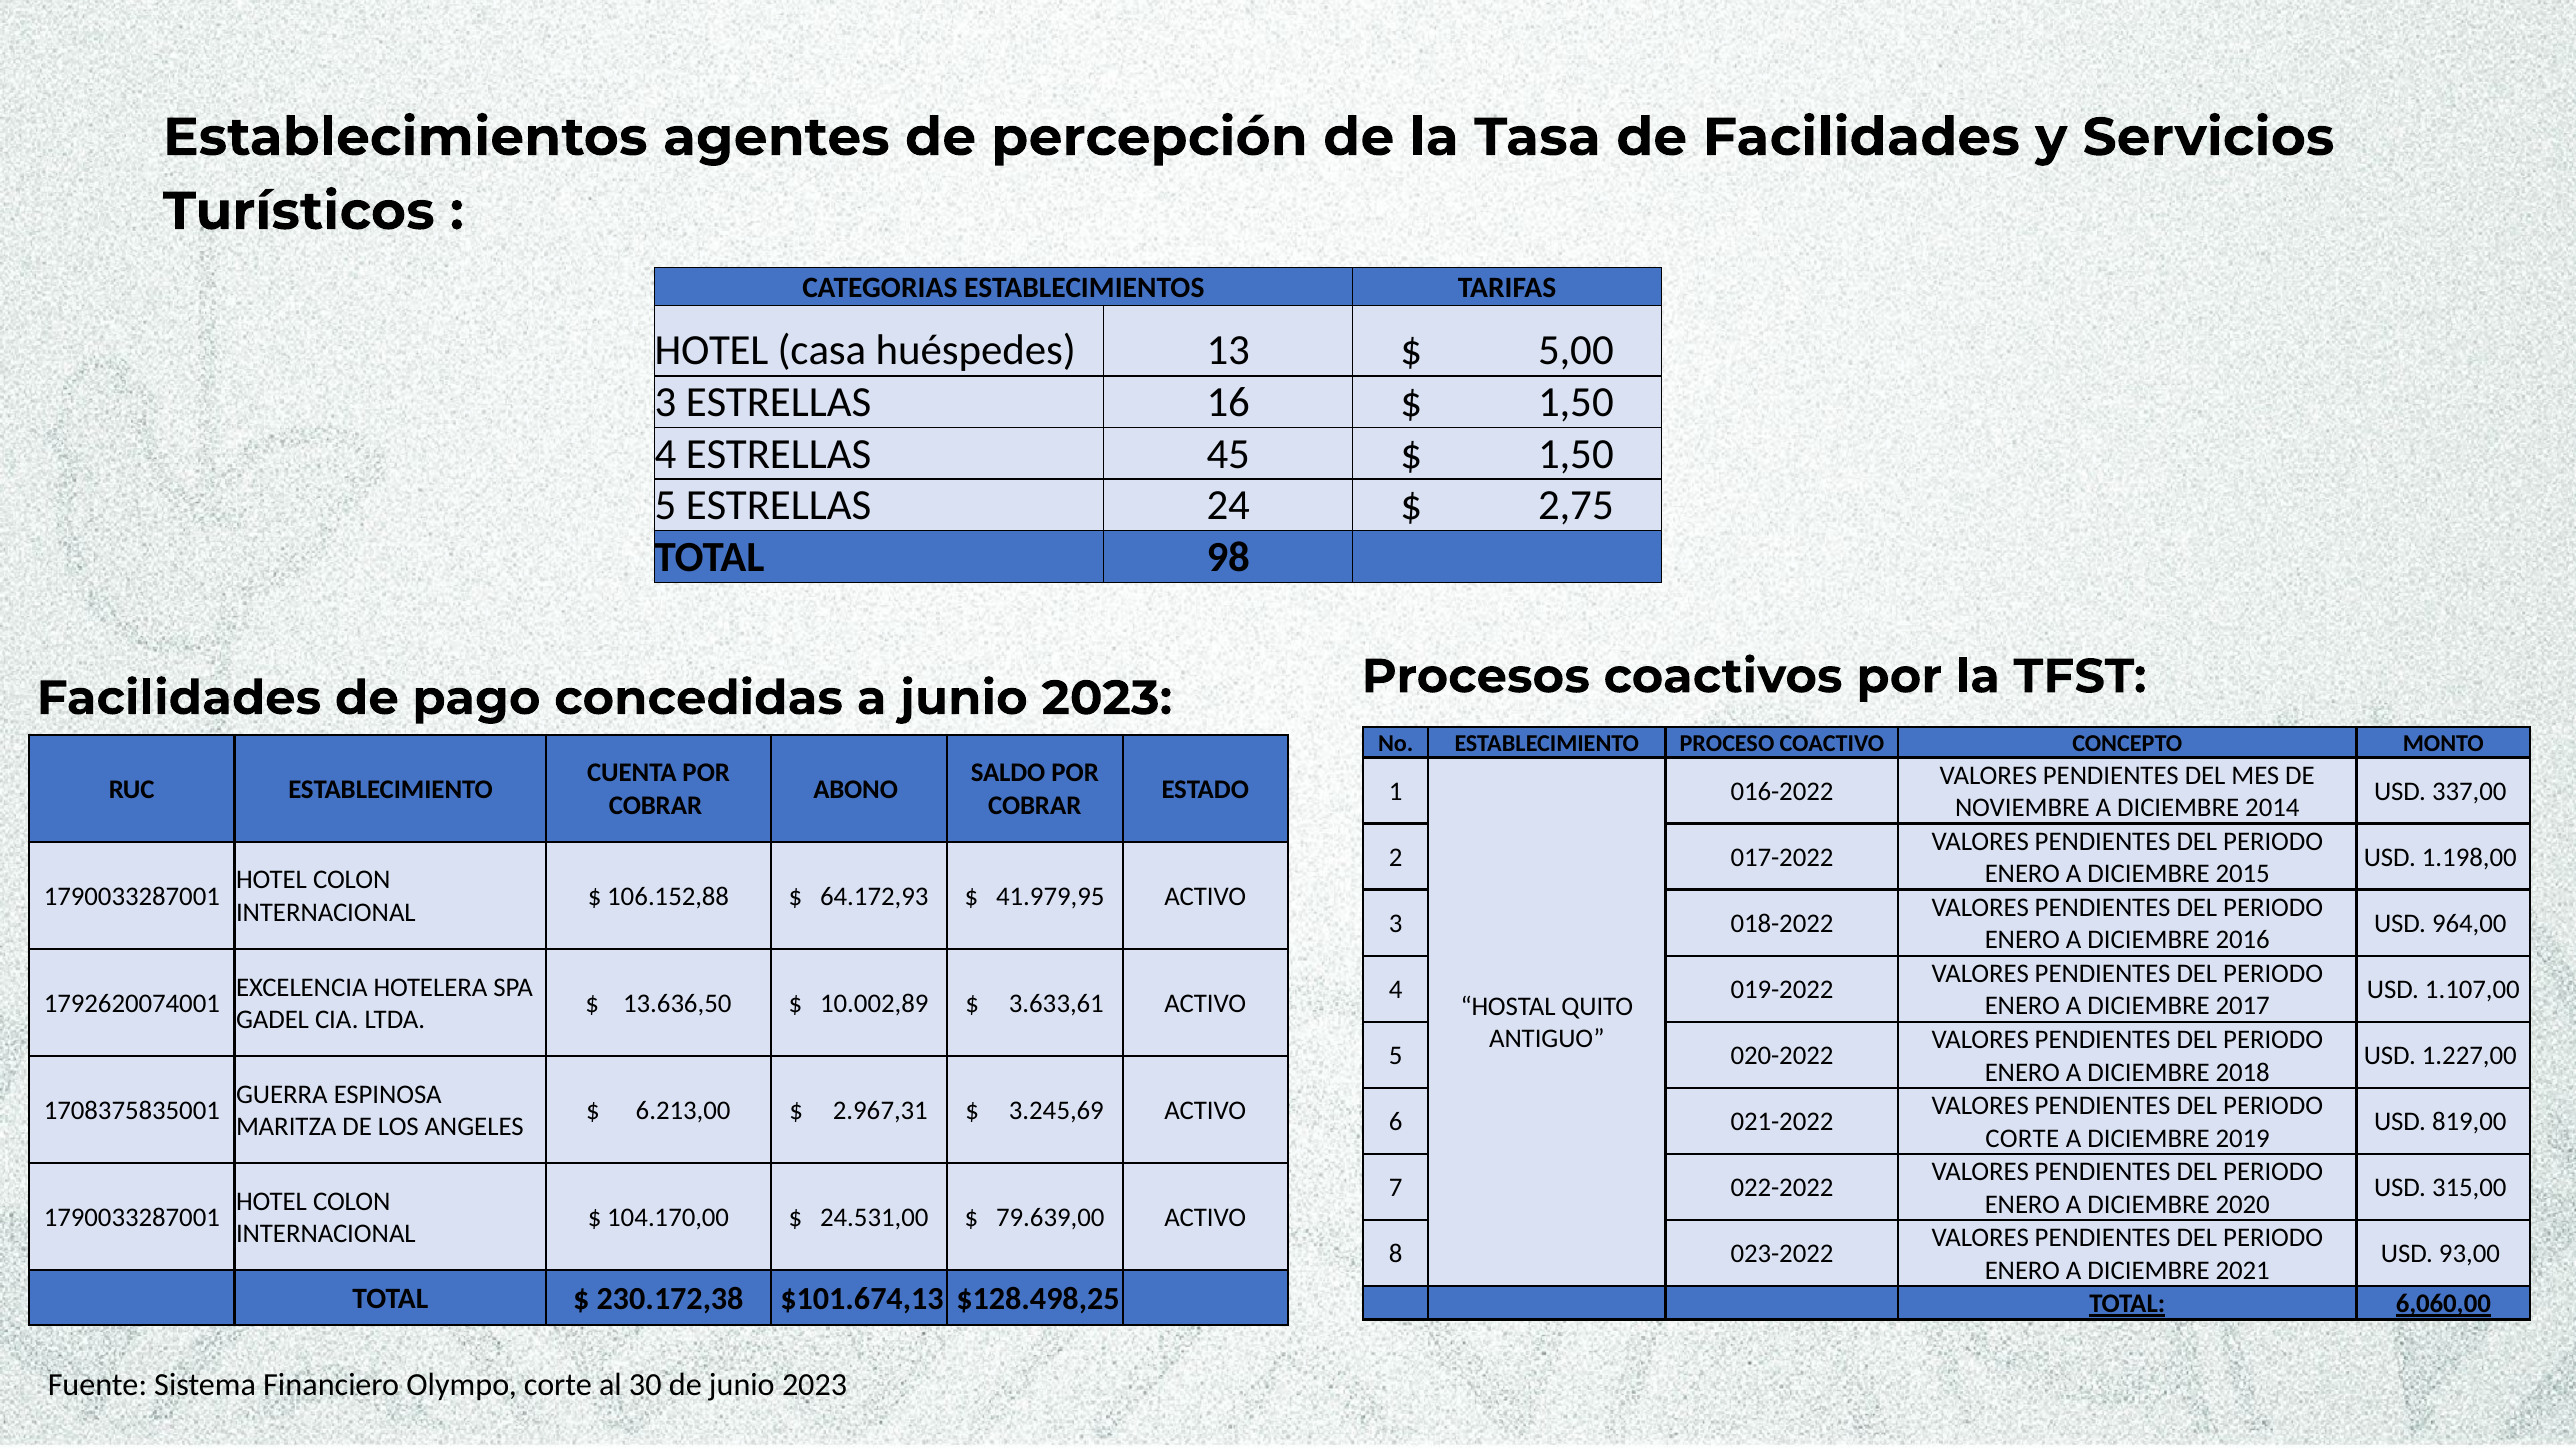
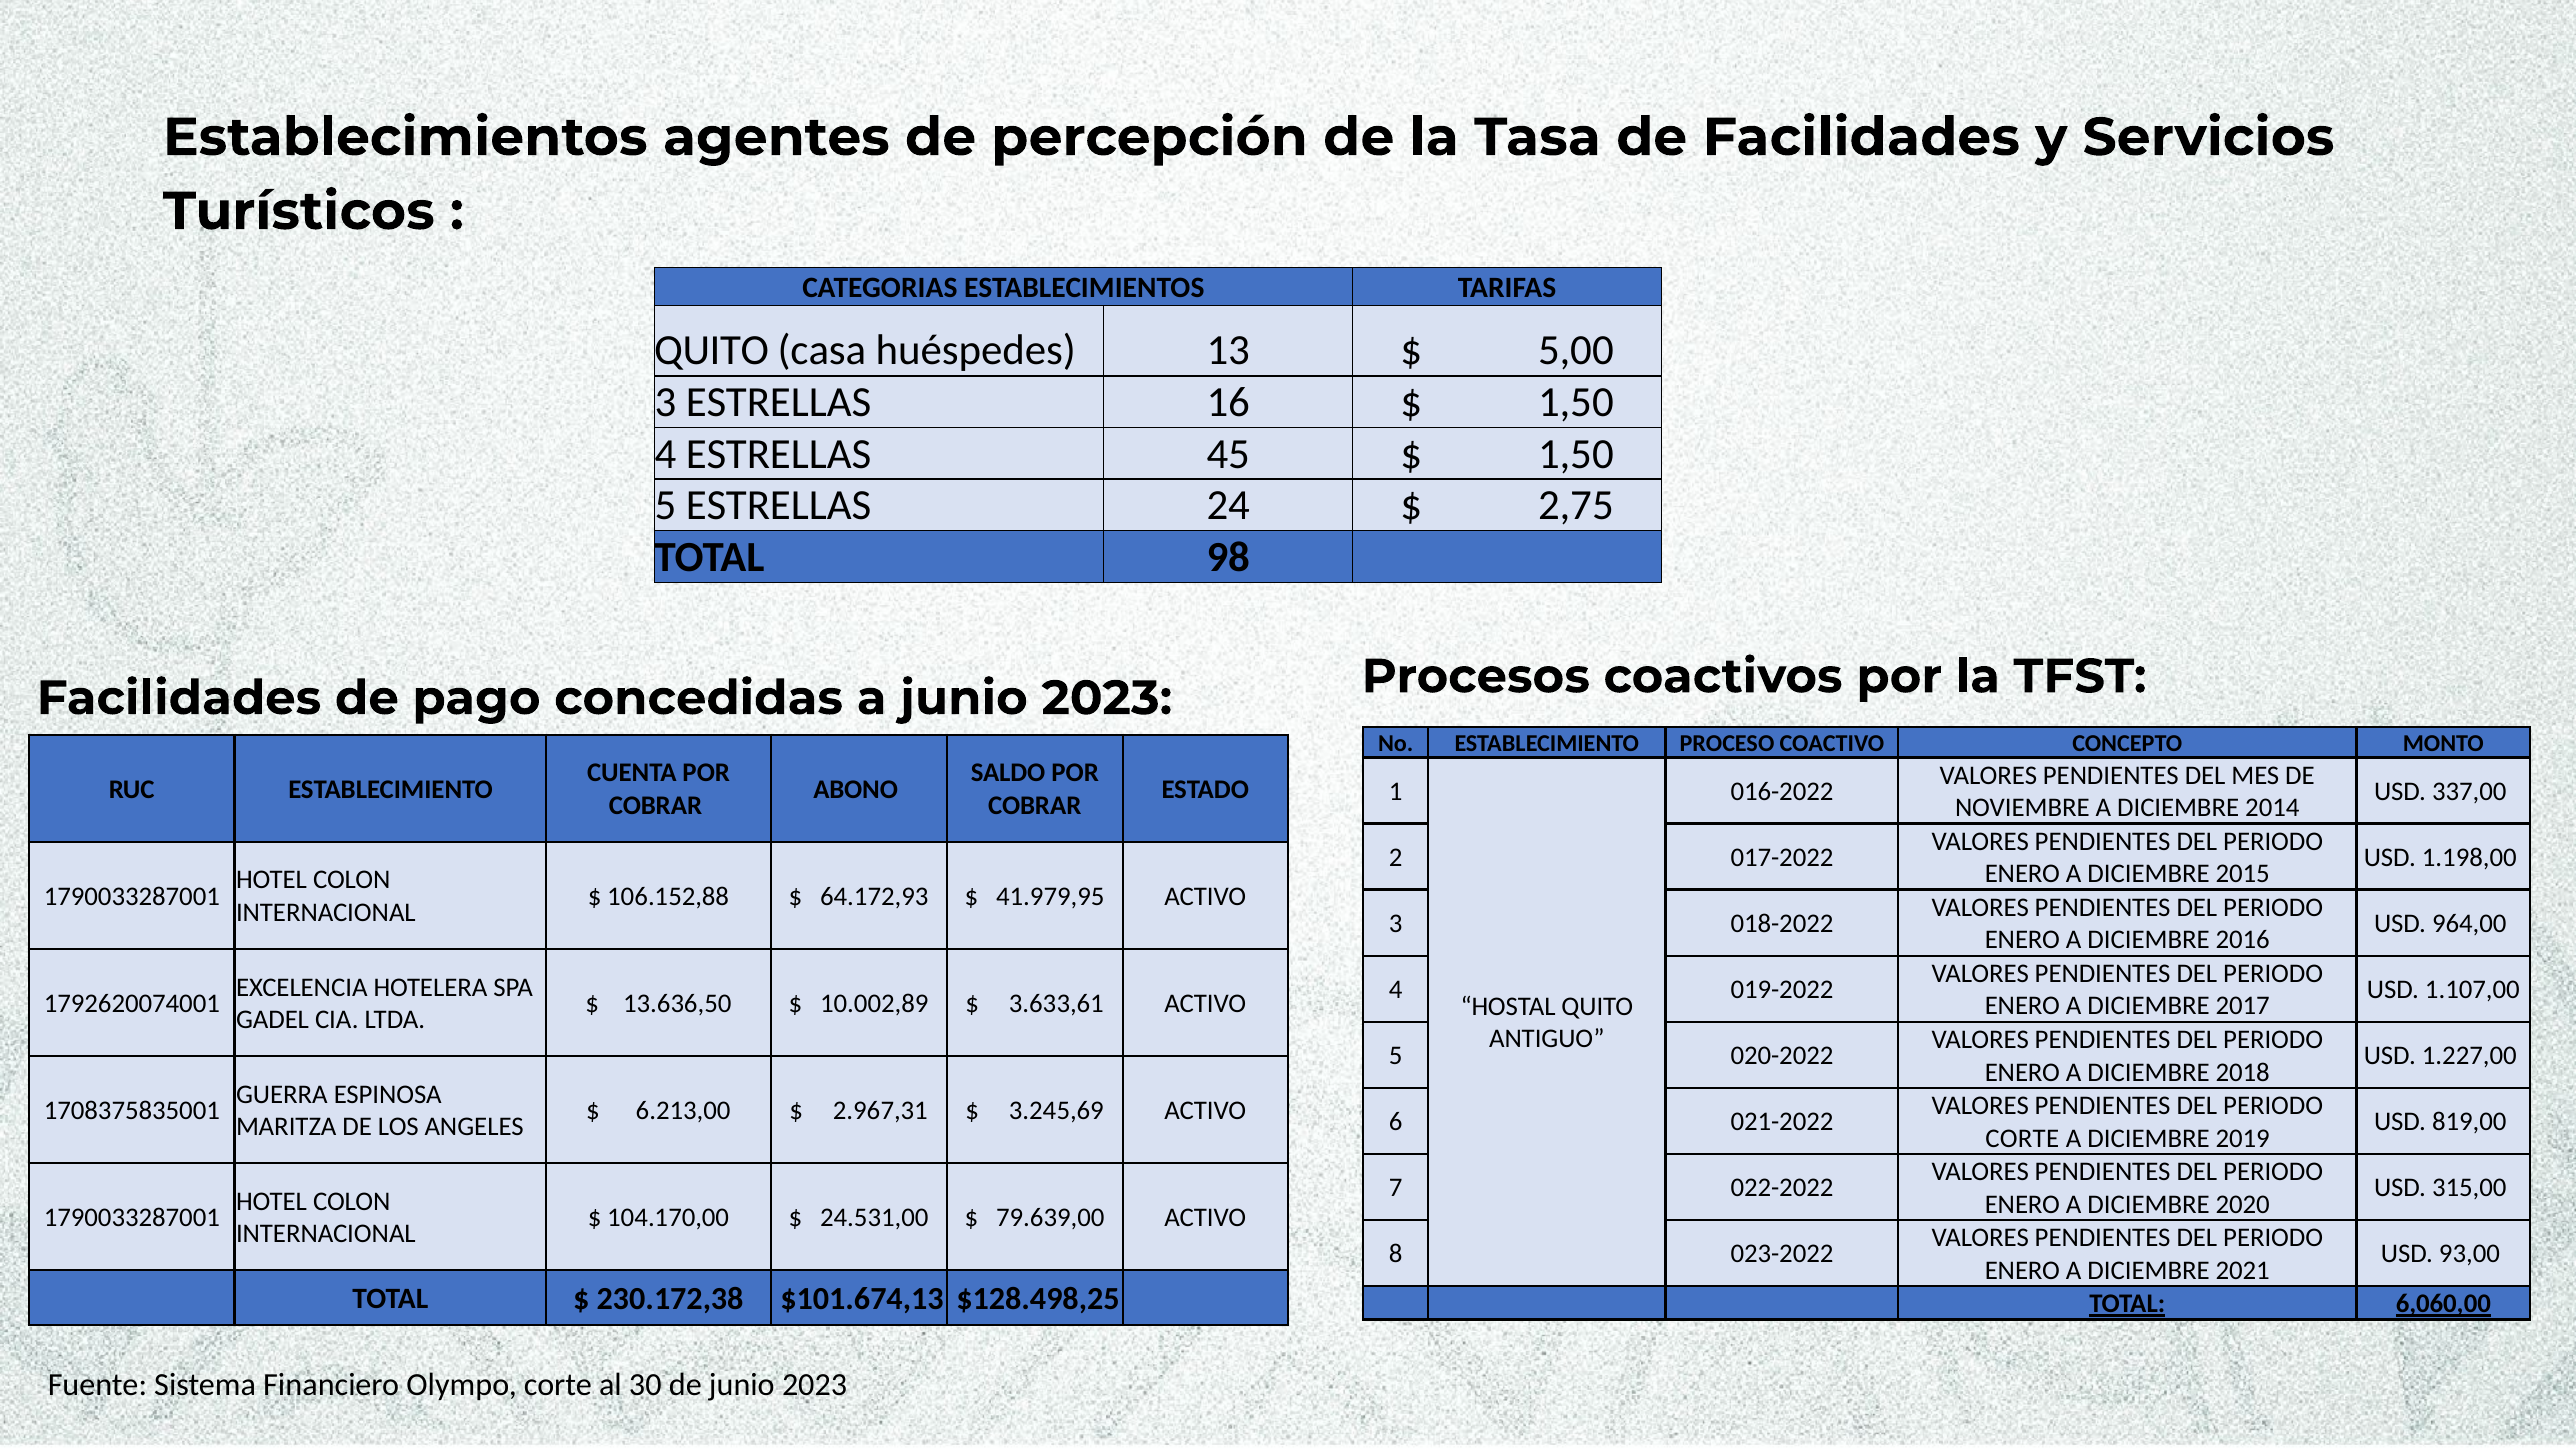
HOTEL: HOTEL -> QUITO (712, 350)
